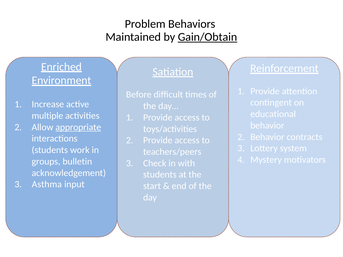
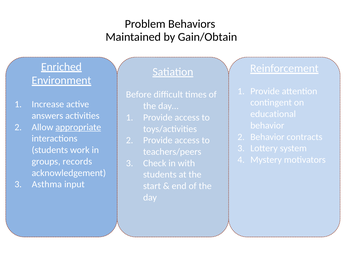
Gain/Obtain underline: present -> none (207, 37)
multiple: multiple -> answers (47, 116)
bulletin: bulletin -> records (77, 162)
